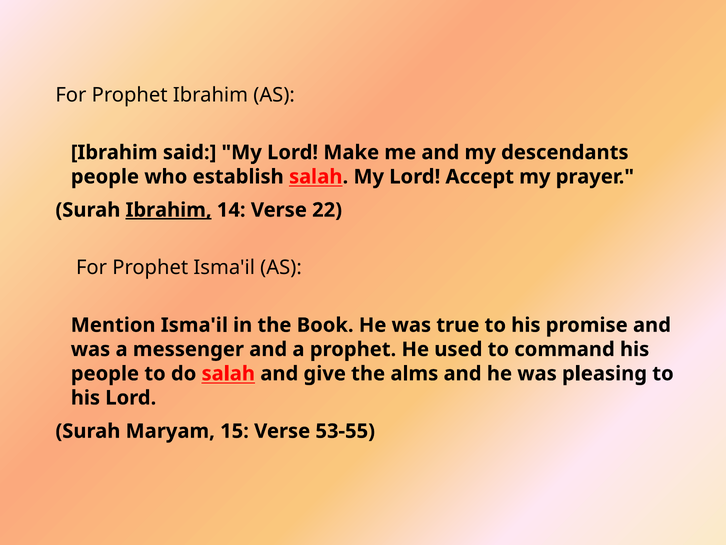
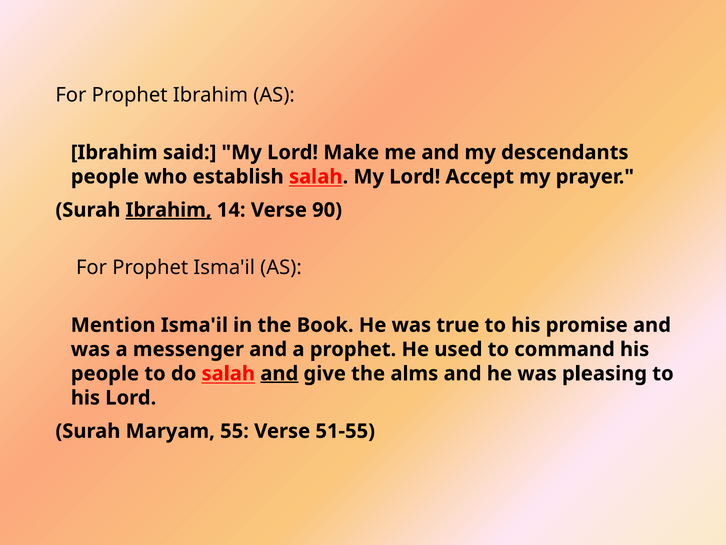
22: 22 -> 90 (327, 210)
and underline: none -> present (279, 373)
15: 15 -> 55 (234, 431)
53-55: 53-55 -> 51-55 (345, 431)
